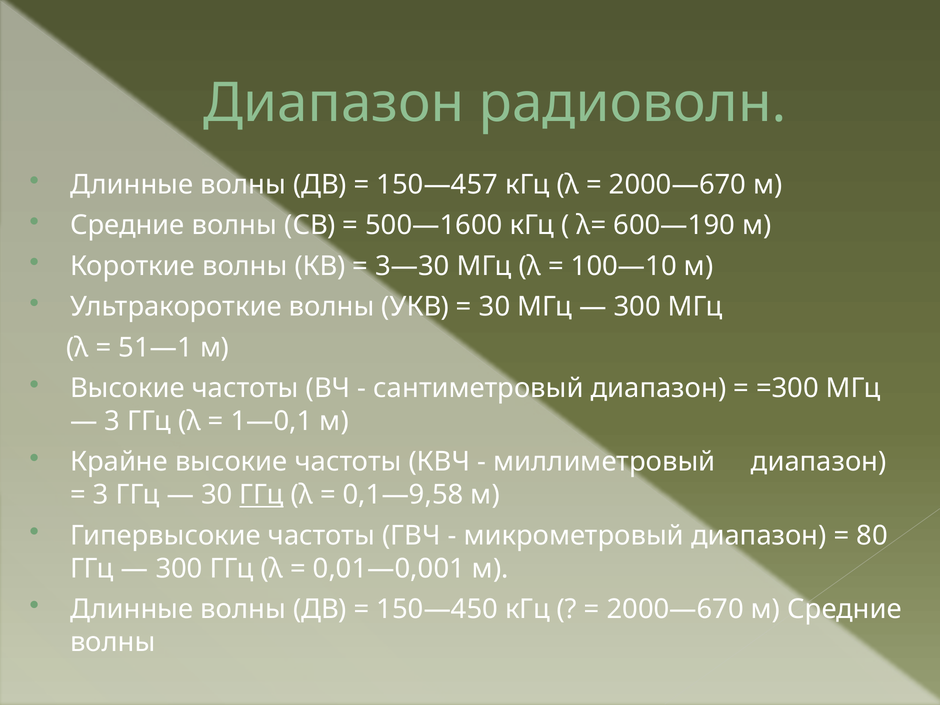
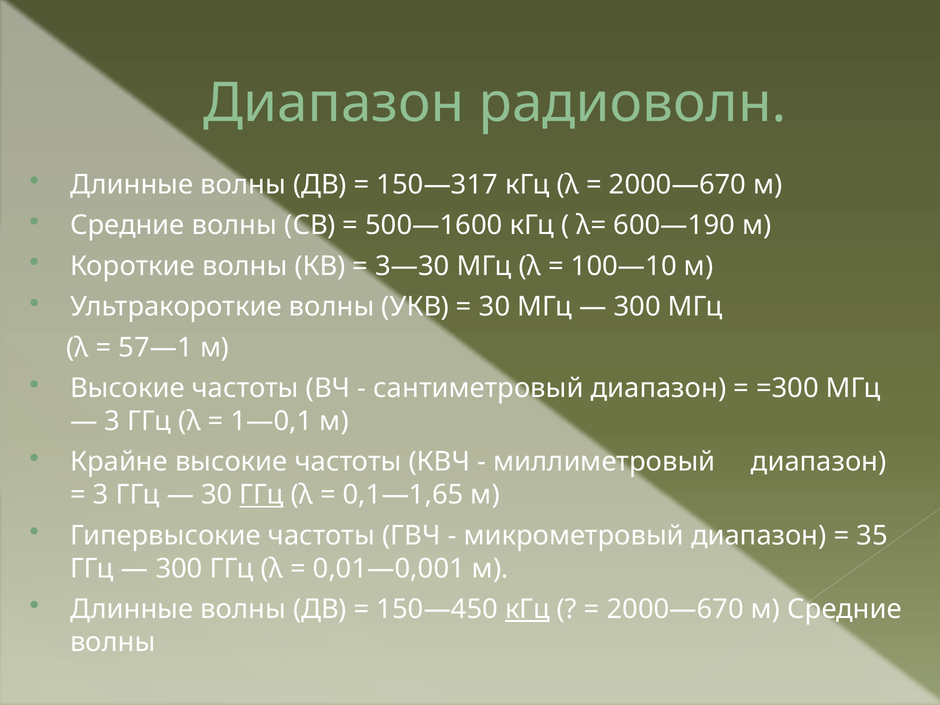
150—457: 150—457 -> 150—317 (437, 185)
51—1: 51—1 -> 57—1 (156, 348)
0,1—9,58: 0,1—9,58 -> 0,1—1,65 (403, 495)
80: 80 -> 35 (872, 536)
кГц underline: none -> present (527, 609)
